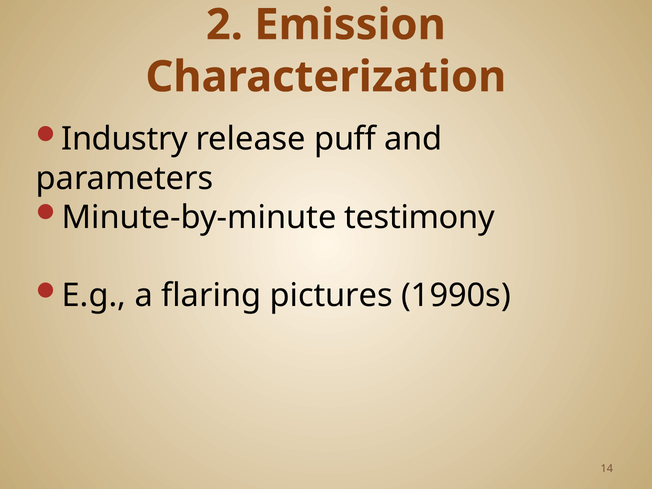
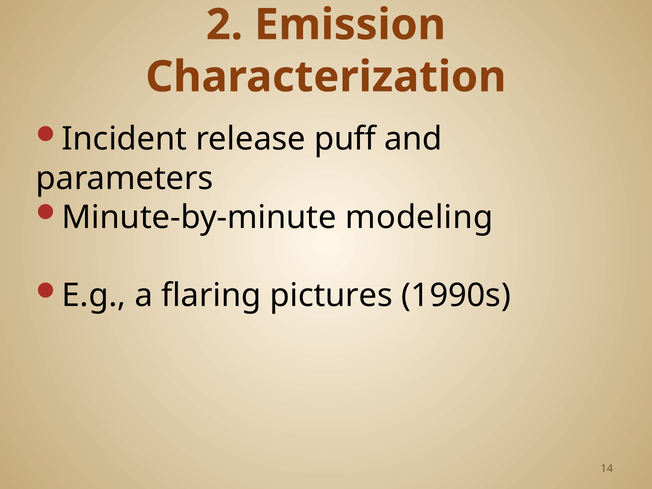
Industry: Industry -> Incident (125, 139)
testimony: testimony -> modeling (419, 217)
